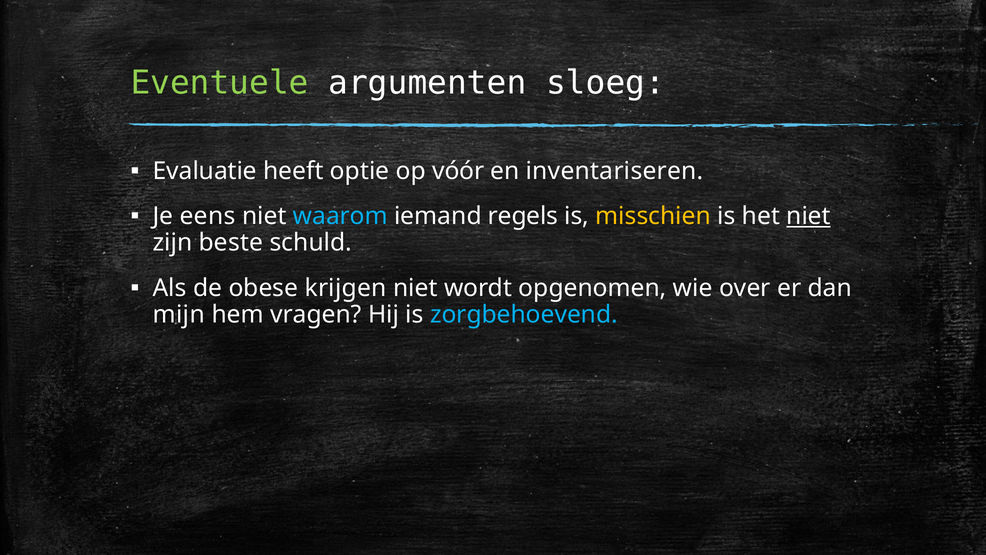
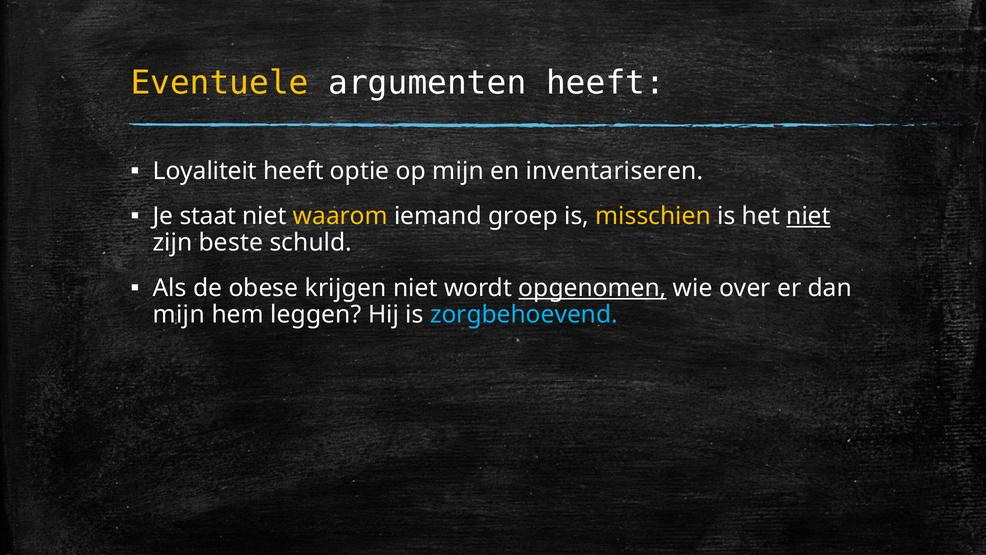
Eventuele colour: light green -> yellow (220, 83)
argumenten sloeg: sloeg -> heeft (606, 83)
Evaluatie: Evaluatie -> Loyaliteit (205, 171)
op vóór: vóór -> mijn (458, 171)
eens: eens -> staat (208, 216)
waarom colour: light blue -> yellow (340, 216)
regels: regels -> groep (523, 216)
opgenomen underline: none -> present (593, 288)
vragen: vragen -> leggen (316, 314)
